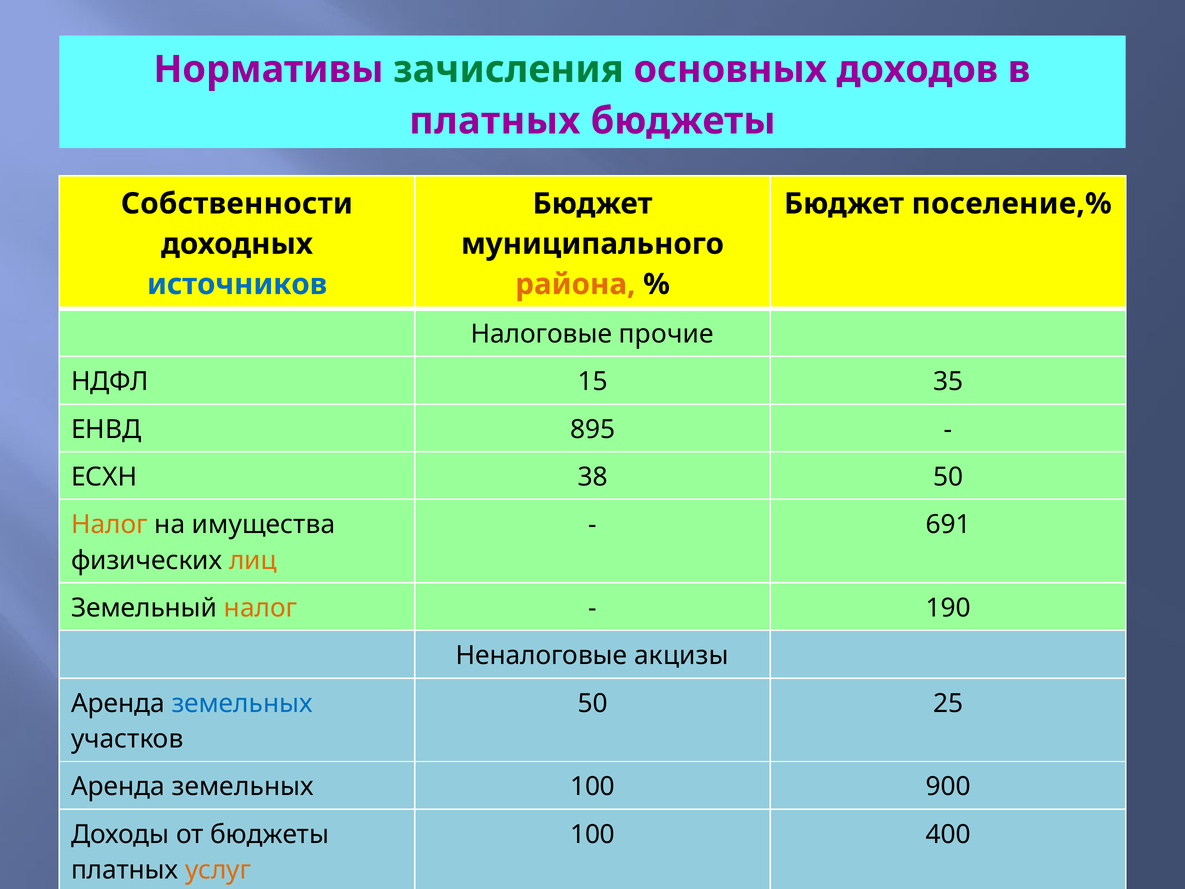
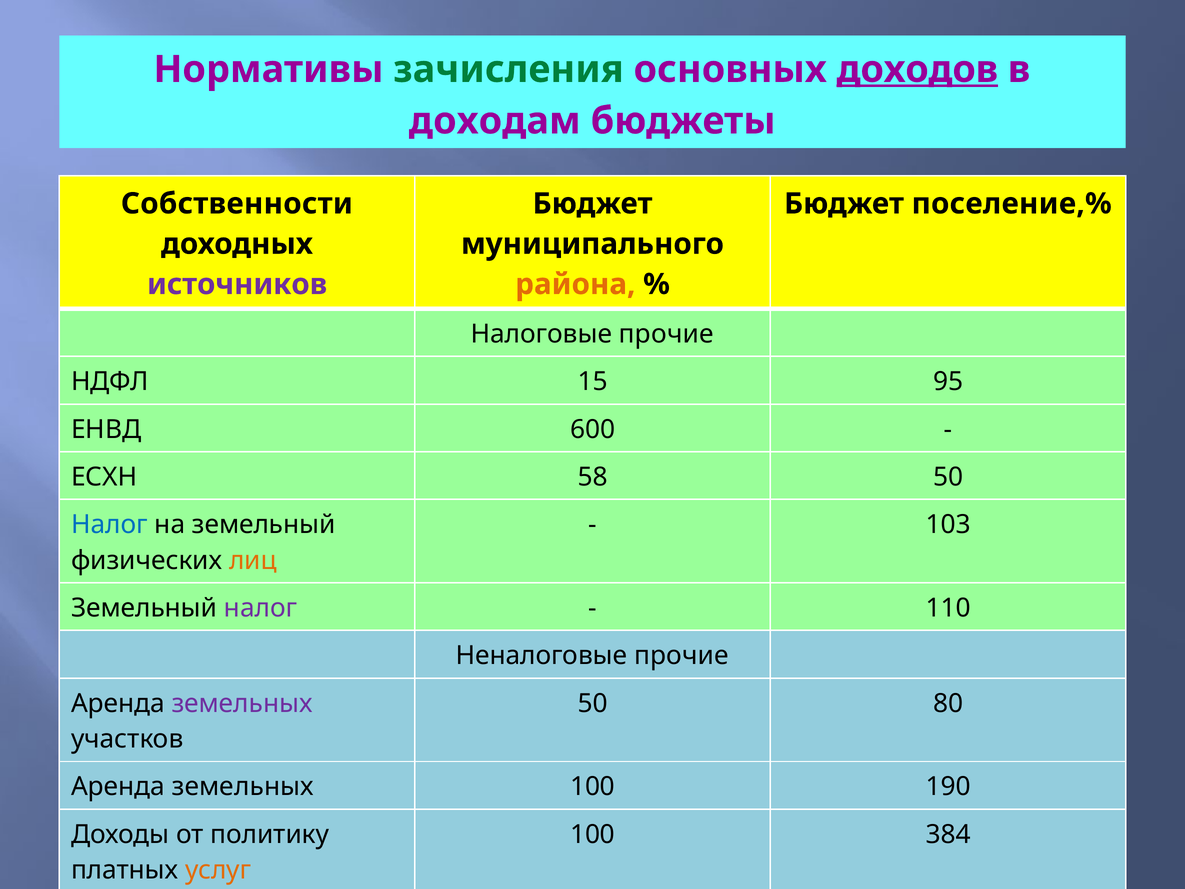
доходов underline: none -> present (917, 69)
платных: платных -> доходам (495, 121)
источников colour: blue -> purple (237, 284)
35: 35 -> 95 (948, 382)
895: 895 -> 600 (593, 429)
38: 38 -> 58 (593, 477)
Налог colour: orange -> blue (109, 525)
на имущества: имущества -> земельный (264, 525)
691: 691 -> 103 (948, 525)
налог colour: orange -> purple (261, 608)
190: 190 -> 110 (948, 608)
Неналоговые акцизы: акцизы -> прочие (681, 656)
земельных colour: blue -> purple (242, 703)
25: 25 -> 80 (948, 703)
900: 900 -> 190 (948, 787)
от бюджеты: бюджеты -> политику (270, 834)
400: 400 -> 384 (948, 834)
